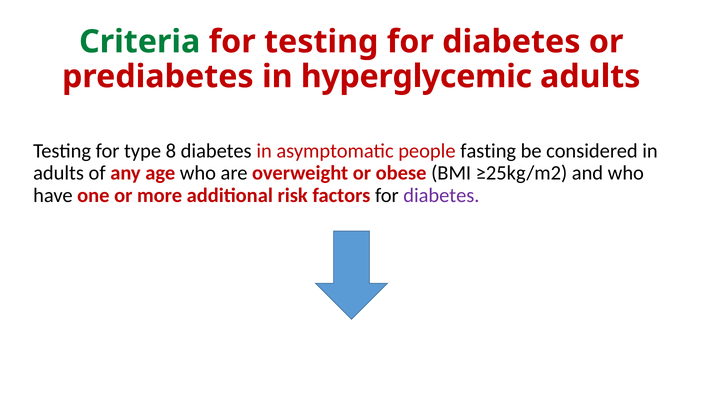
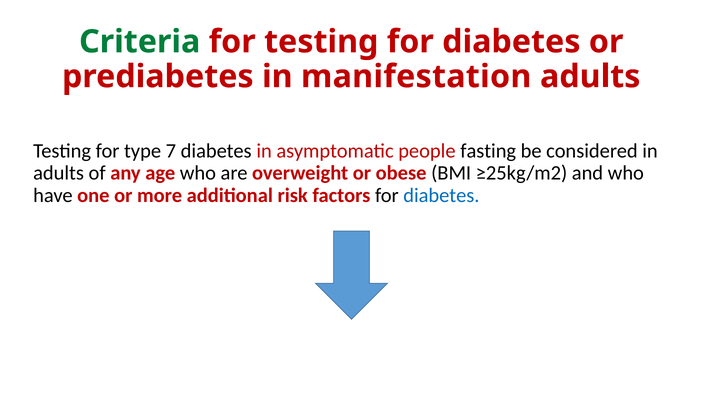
hyperglycemic: hyperglycemic -> manifestation (416, 76)
8: 8 -> 7 (171, 151)
diabetes colour: purple -> blue (441, 195)
